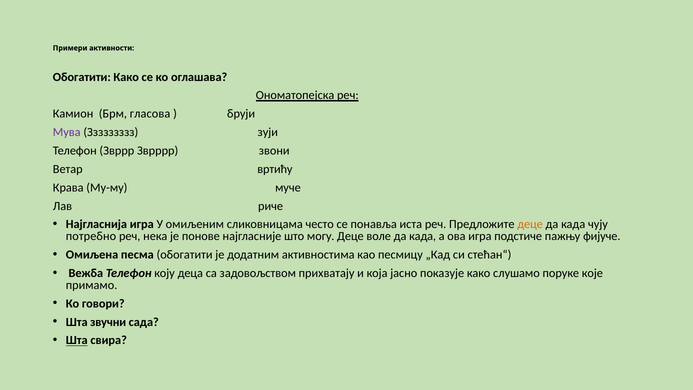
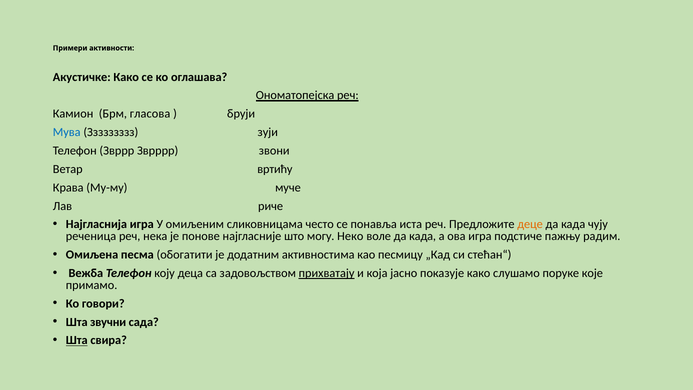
Обогатити: Обогатити -> Акустичке (82, 77)
Мува colour: purple -> blue (67, 132)
потребно: потребно -> реченица (91, 236)
могу Деце: Деце -> Неко (350, 236)
фијуче: фијуче -> радим (602, 236)
прихватају underline: none -> present (327, 273)
